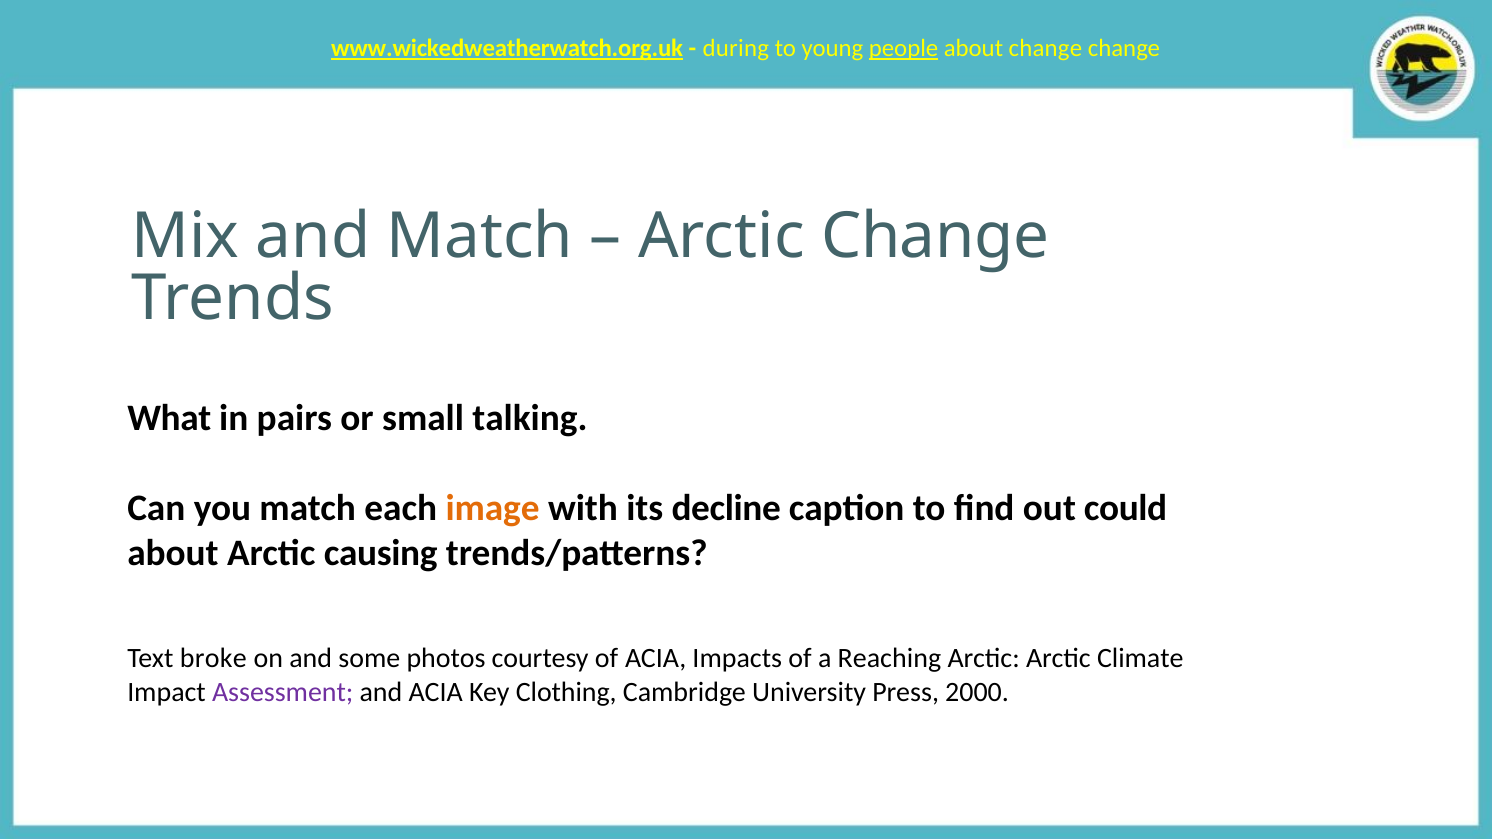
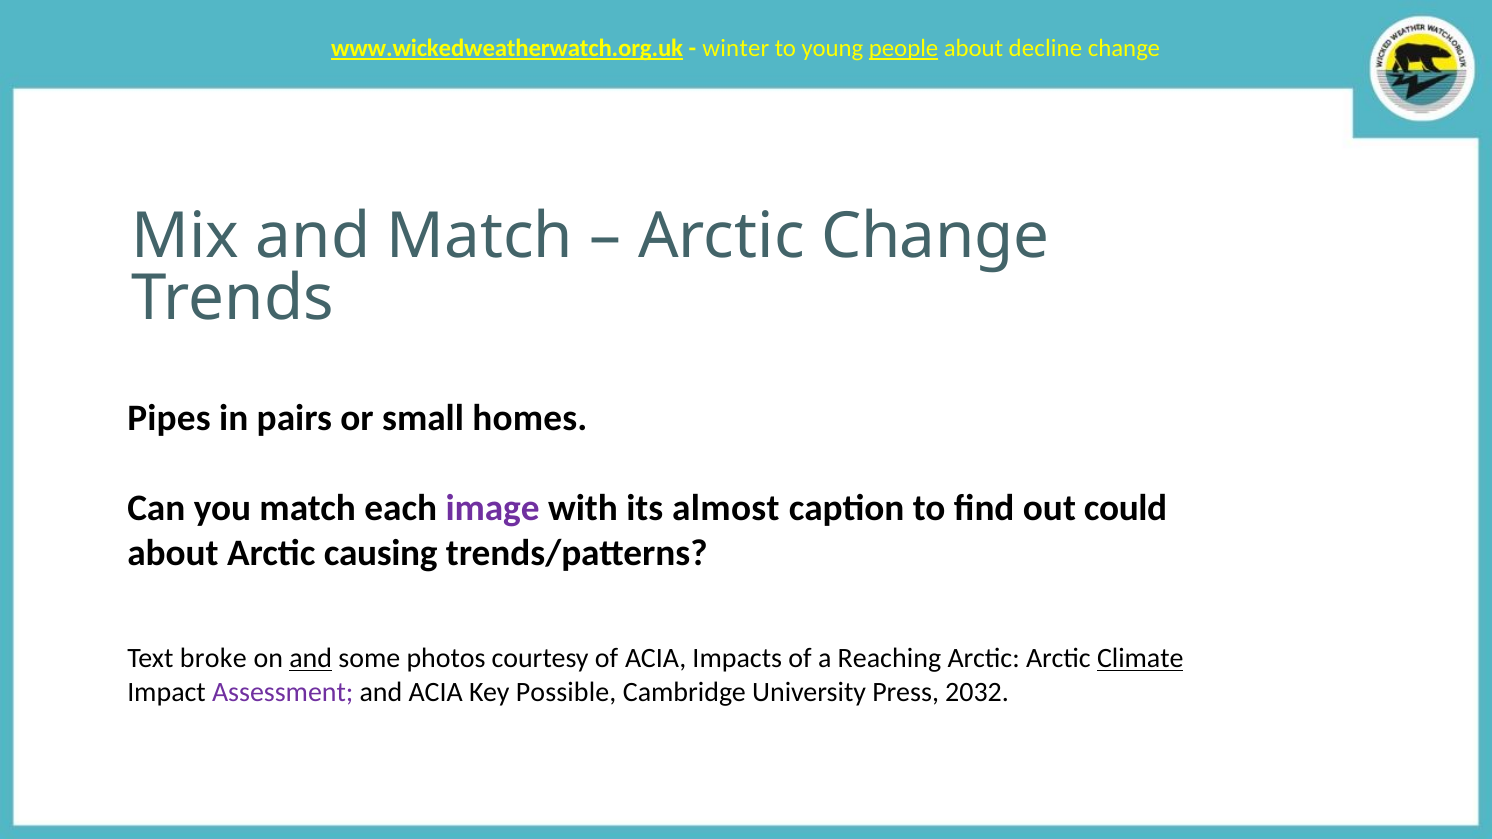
during: during -> winter (736, 48)
about change: change -> decline (1045, 48)
What: What -> Pipes (169, 419)
talking: talking -> homes (530, 419)
image colour: orange -> purple (493, 508)
decline: decline -> almost (726, 508)
and underline: none -> present (311, 659)
Climate underline: none -> present (1140, 659)
Clothing: Clothing -> Possible (566, 692)
2000: 2000 -> 2032 (977, 692)
